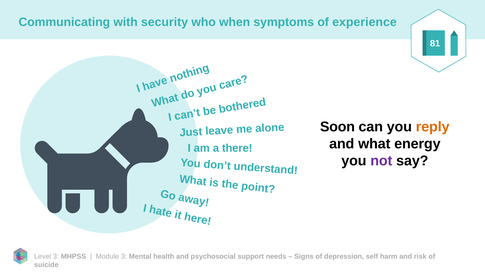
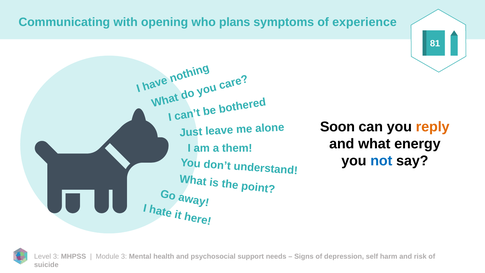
security: security -> opening (165, 22)
when: when -> plans (235, 22)
there: there -> them (237, 148)
not colour: purple -> blue (381, 161)
